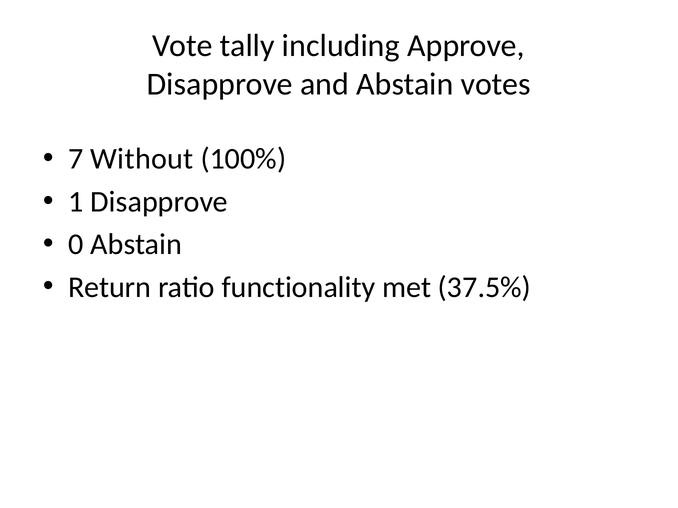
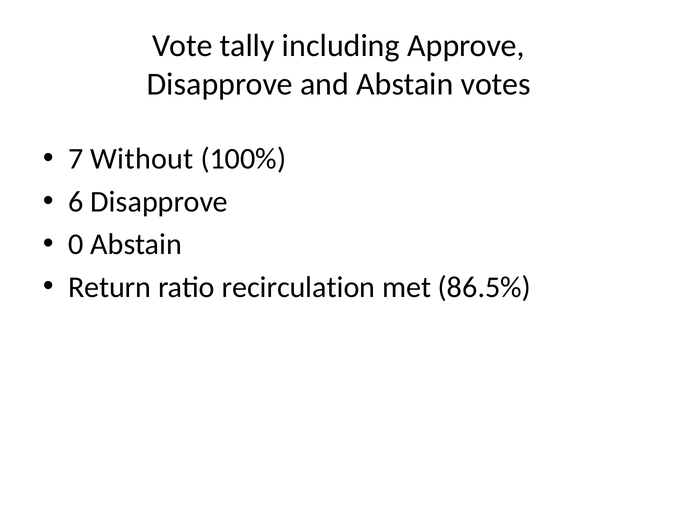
1: 1 -> 6 (76, 202)
functionality: functionality -> recirculation (298, 287)
37.5%: 37.5% -> 86.5% (484, 287)
